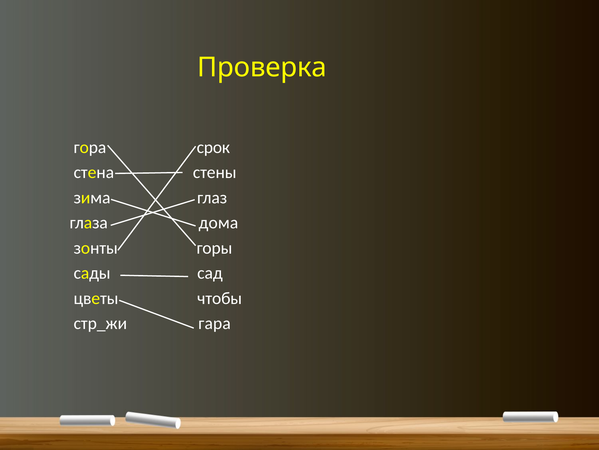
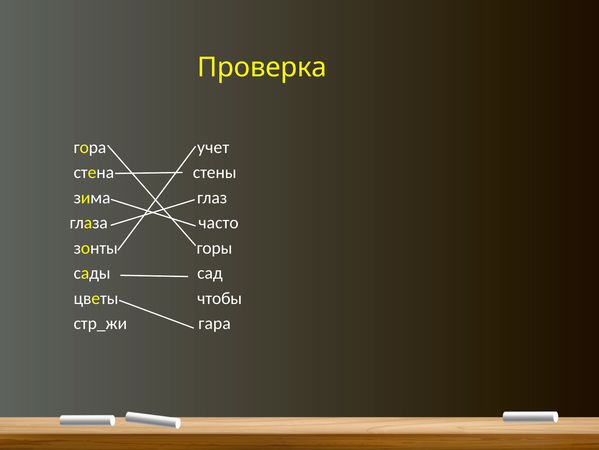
срок: срок -> учет (213, 147)
дома: дома -> часто (218, 222)
